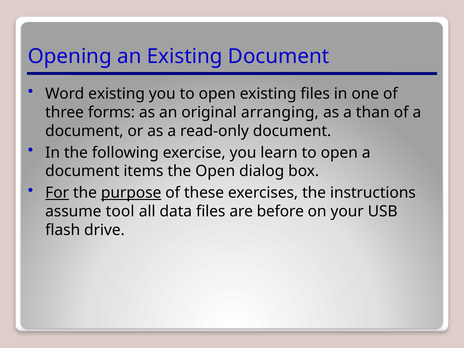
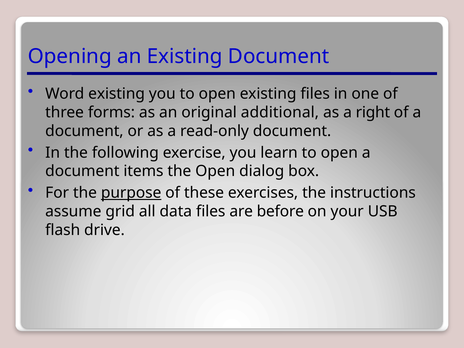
arranging: arranging -> additional (280, 112)
than: than -> right (373, 112)
For underline: present -> none (57, 193)
tool: tool -> grid (120, 211)
